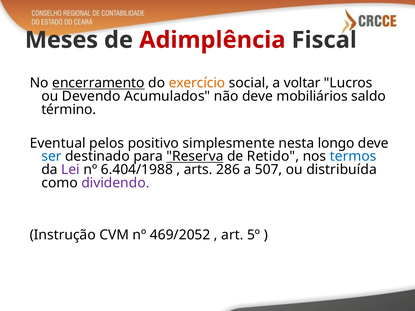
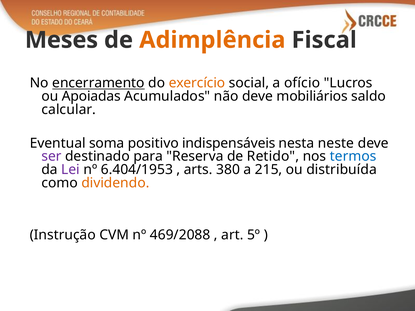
Adimplência colour: red -> orange (212, 40)
voltar: voltar -> ofício (302, 83)
Devendo: Devendo -> Apoiadas (91, 96)
término: término -> calcular (69, 110)
pelos: pelos -> soma (107, 143)
simplesmente: simplesmente -> indispensáveis (229, 143)
longo: longo -> neste (336, 143)
ser colour: blue -> purple (51, 157)
Reserva underline: present -> none (195, 157)
6.404/1988: 6.404/1988 -> 6.404/1953 (137, 170)
286: 286 -> 380 (228, 170)
507: 507 -> 215 (269, 170)
dividendo colour: purple -> orange (115, 183)
469/2052: 469/2052 -> 469/2088 (180, 235)
